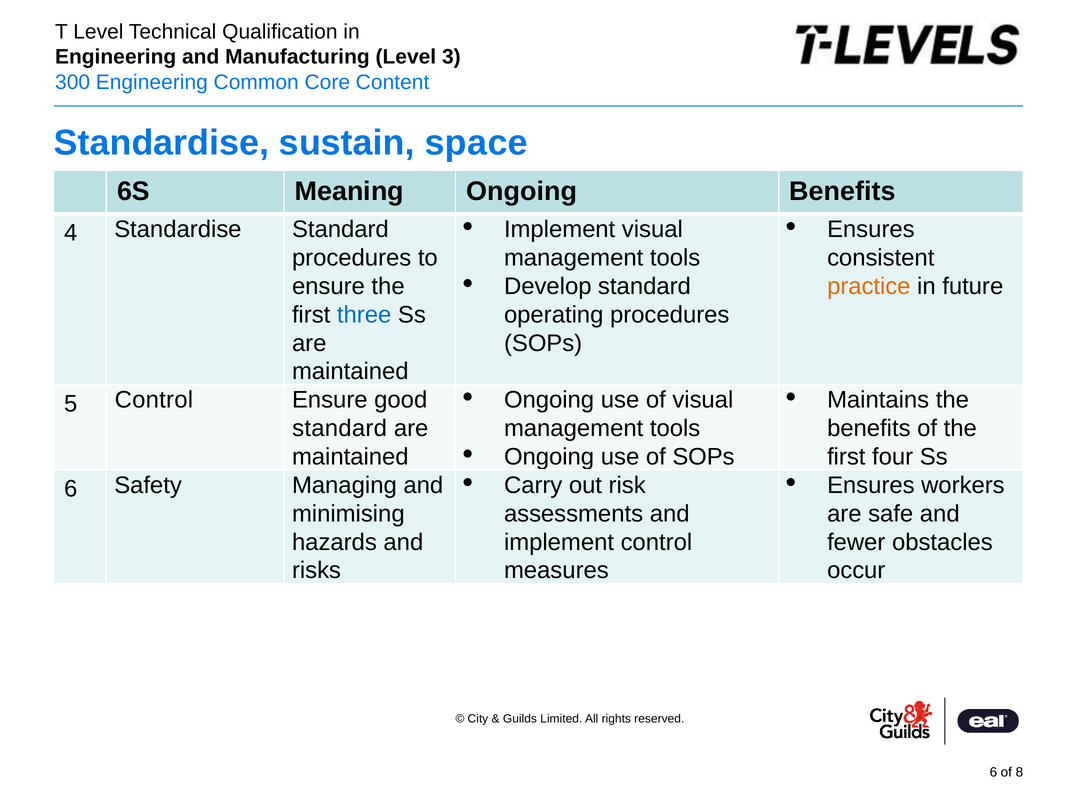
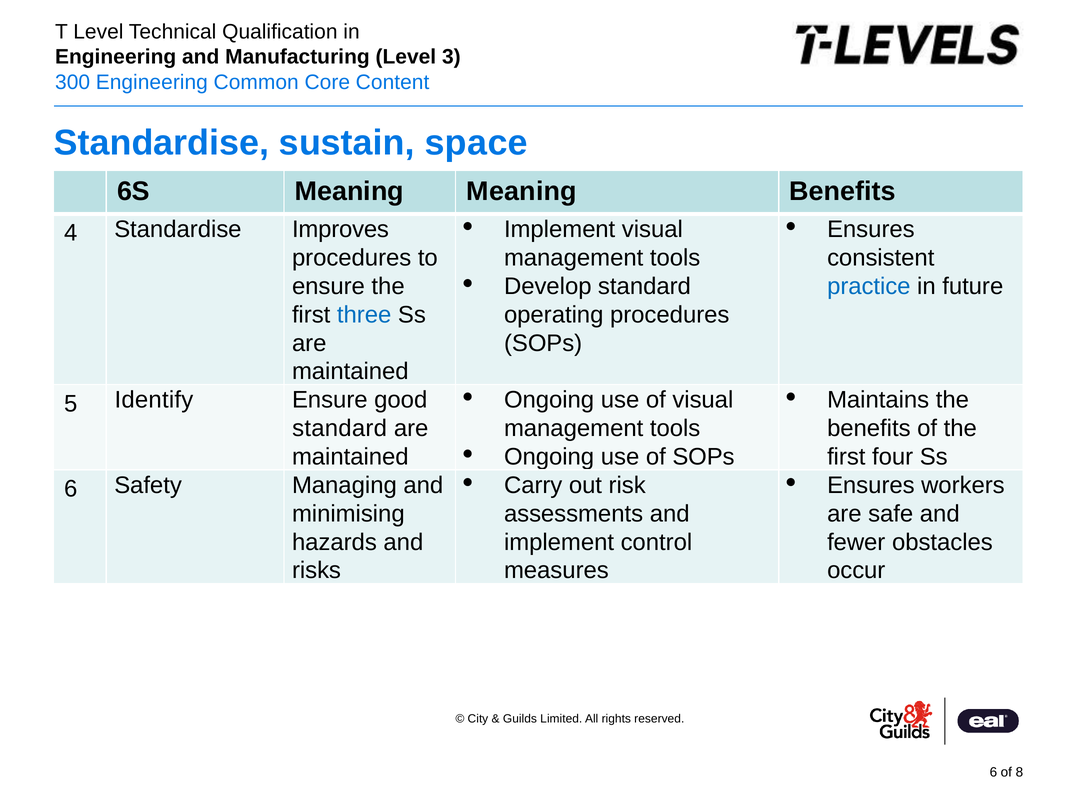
Meaning Ongoing: Ongoing -> Meaning (522, 191)
Standardise Standard: Standard -> Improves (340, 229)
practice colour: orange -> blue (869, 286)
5 Control: Control -> Identify (154, 400)
